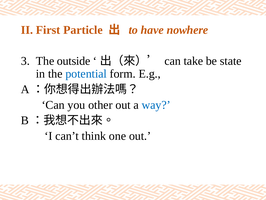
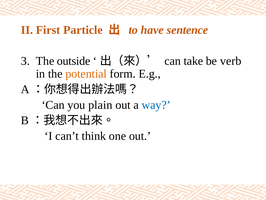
nowhere: nowhere -> sentence (187, 30)
state: state -> verb (231, 61)
potential colour: blue -> orange (86, 74)
other: other -> plain (100, 105)
